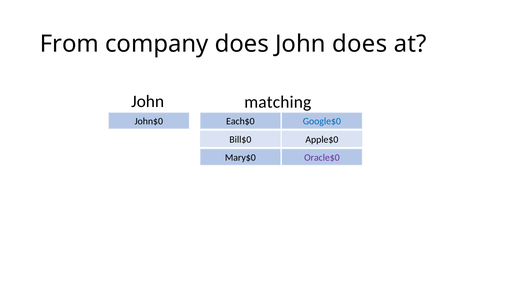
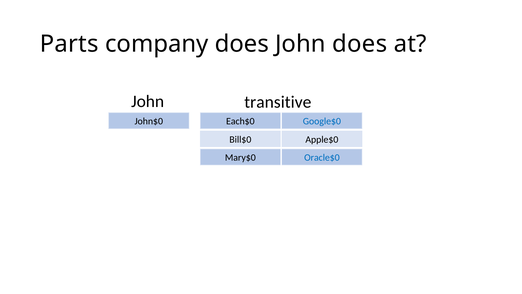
From: From -> Parts (69, 44)
matching: matching -> transitive (278, 102)
Oracle$0 colour: purple -> blue (322, 157)
